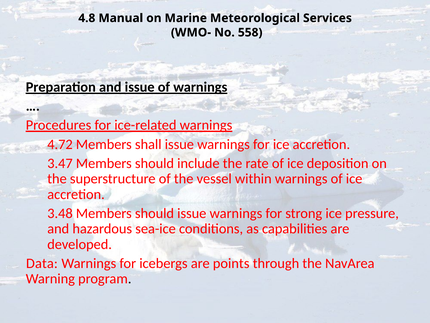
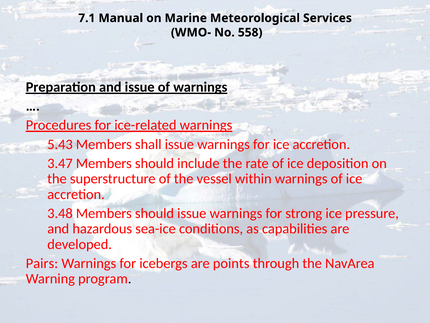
4.8: 4.8 -> 7.1 (87, 18)
4.72: 4.72 -> 5.43 (60, 144)
Data: Data -> Pairs (42, 263)
